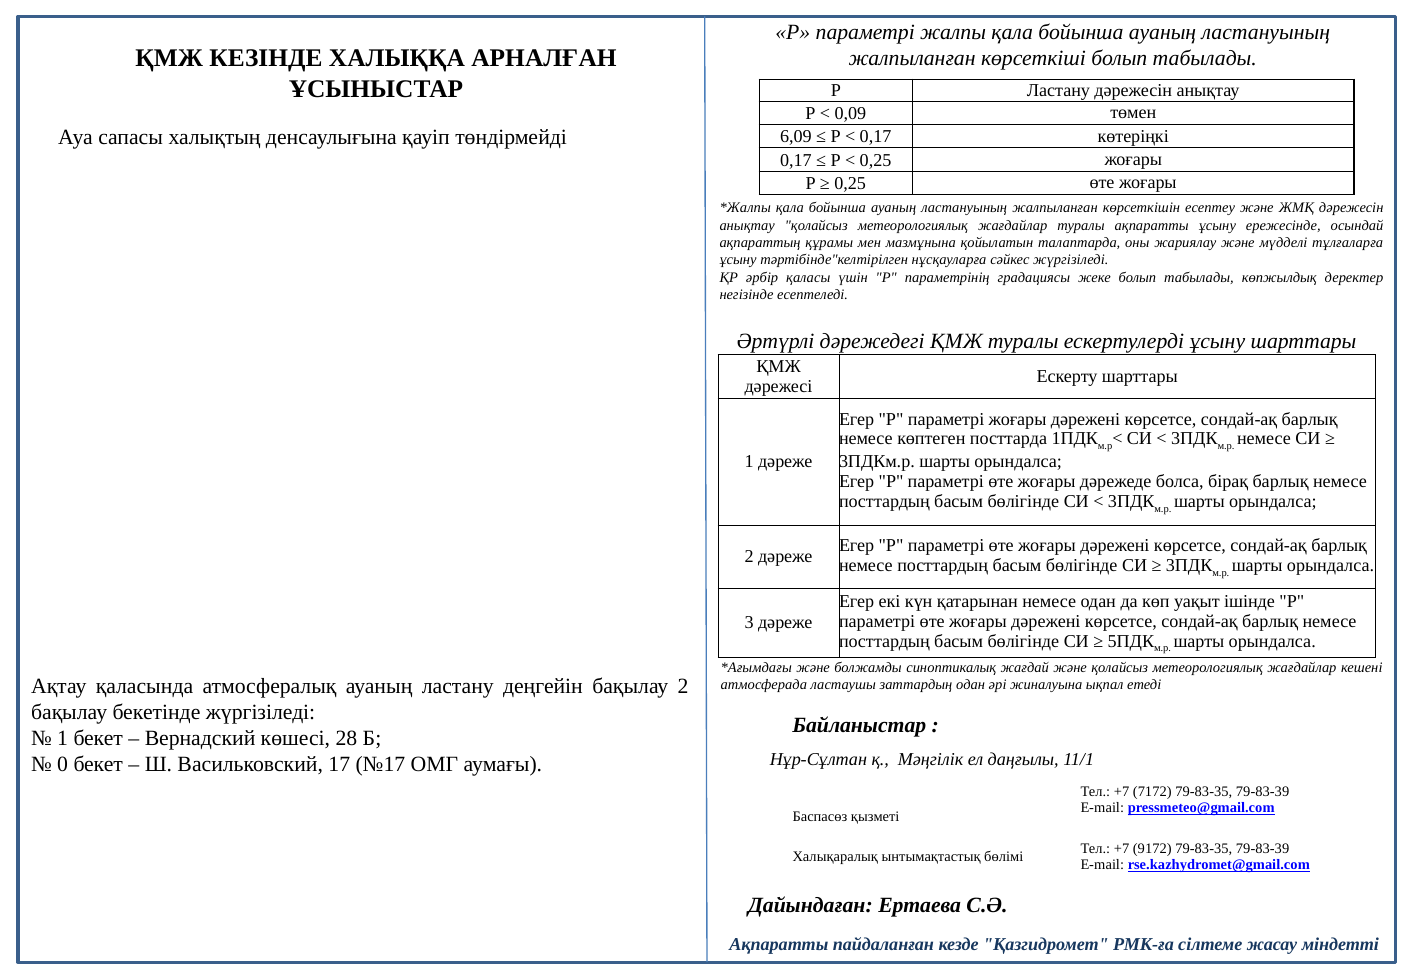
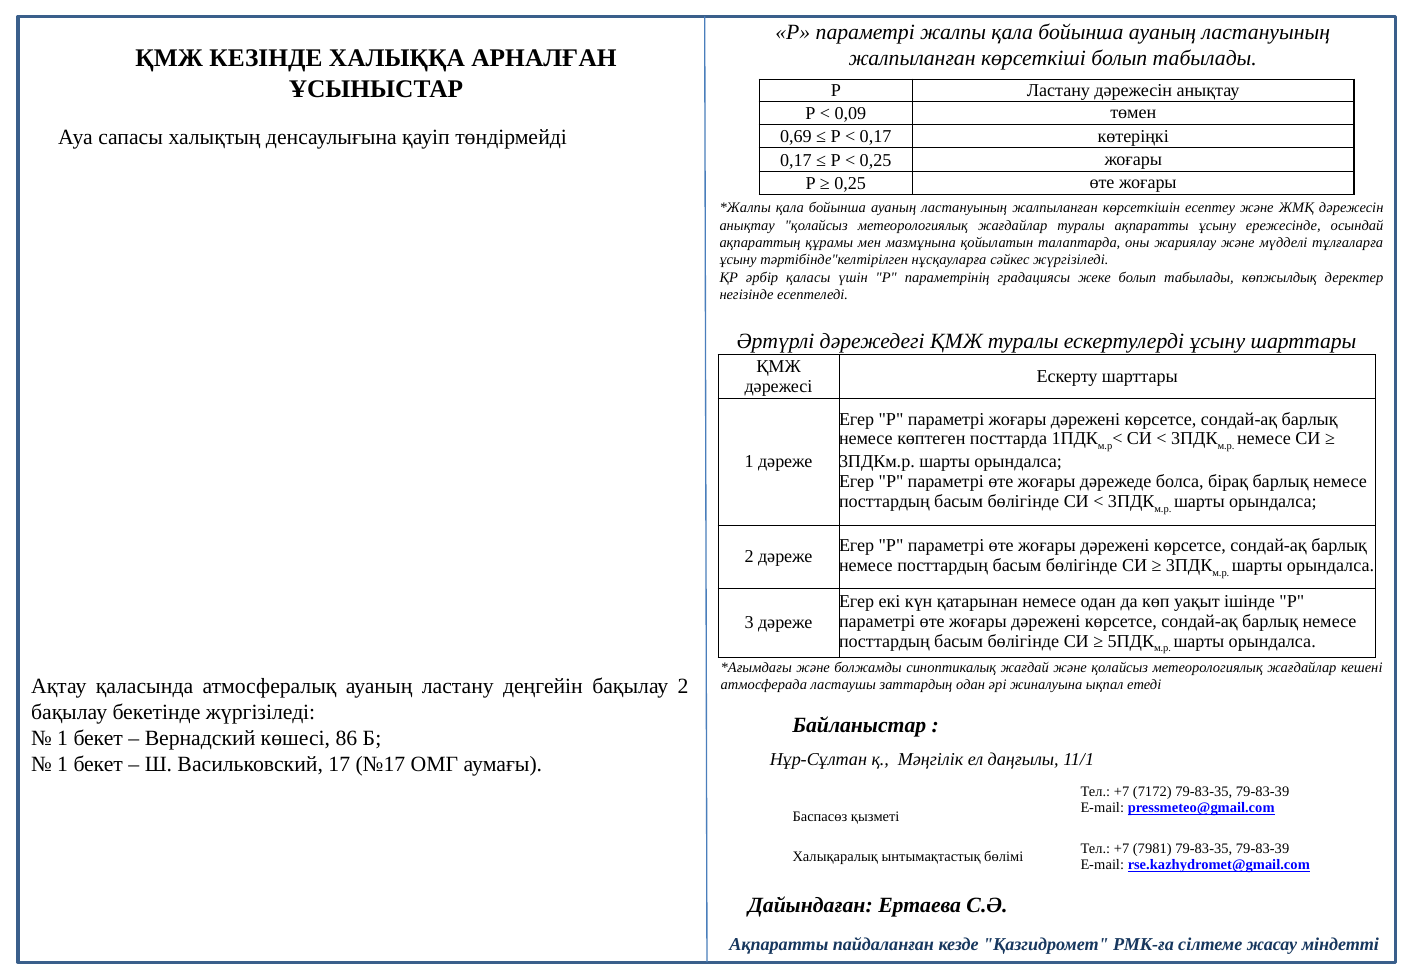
6,09: 6,09 -> 0,69 (796, 137)
28: 28 -> 86 (346, 738)
0: 0 -> 1 (63, 764)
9172: 9172 -> 7981 (1152, 849)
